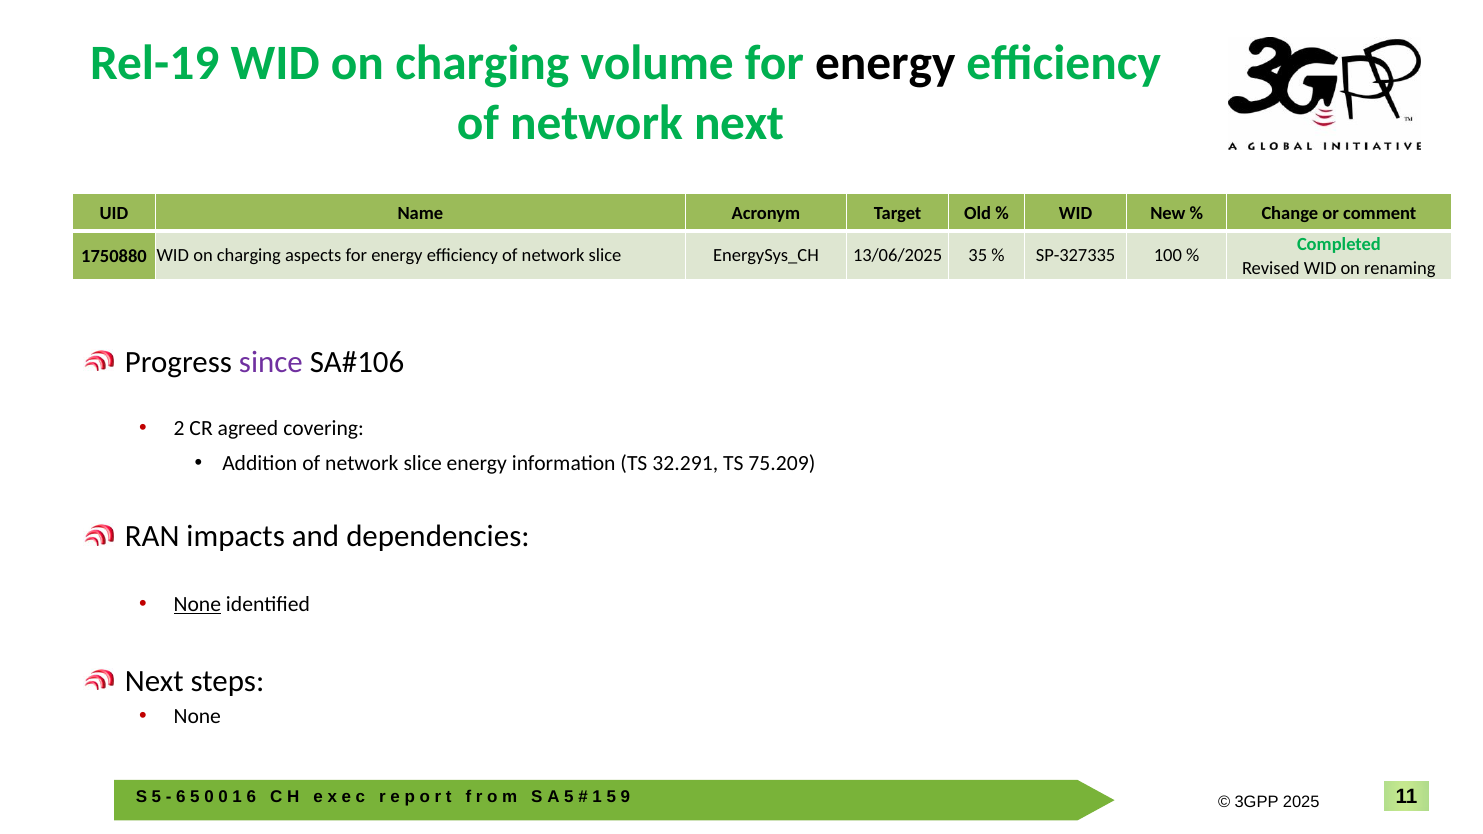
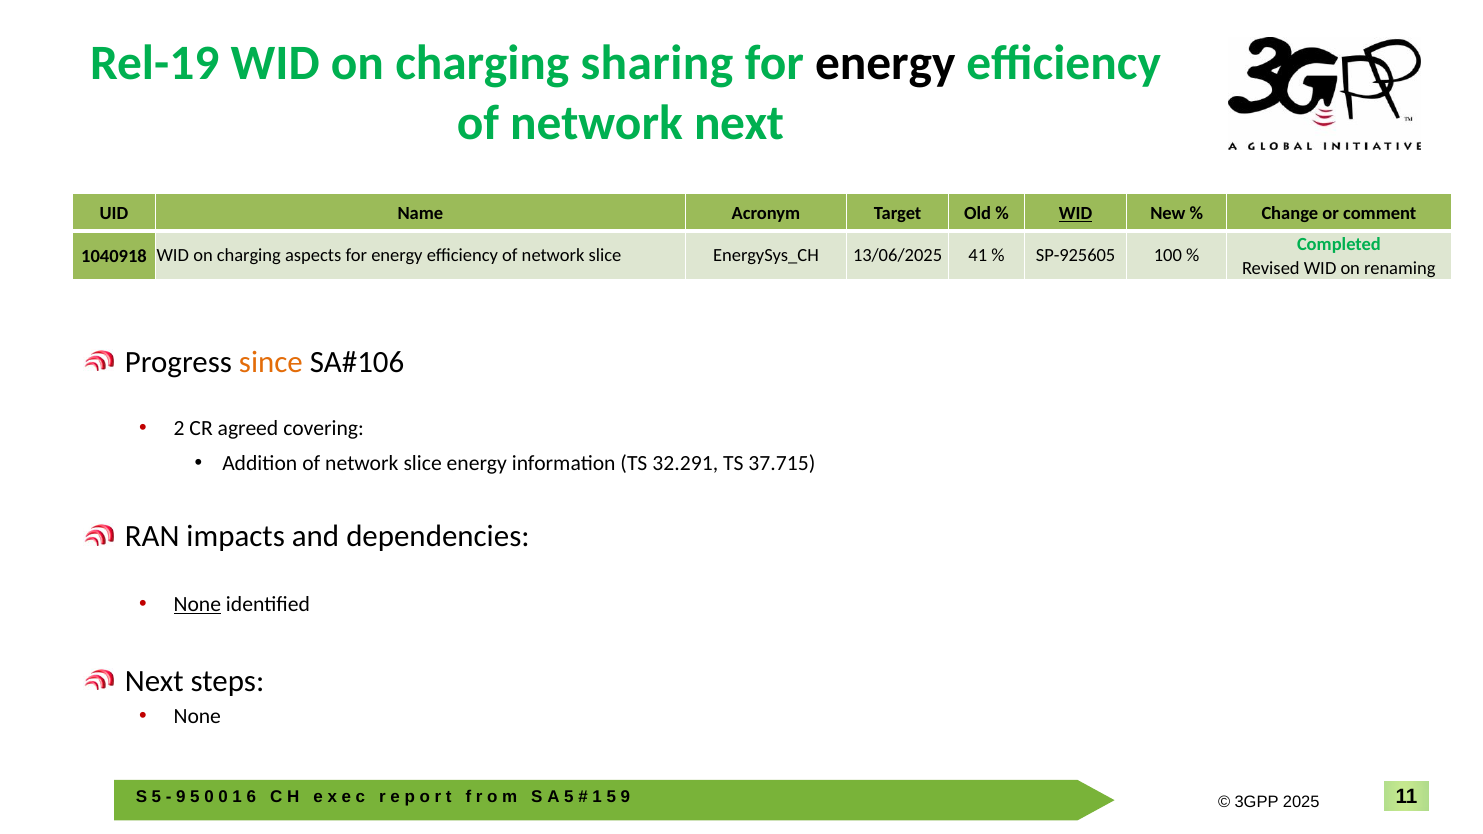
volume: volume -> sharing (657, 63)
WID underline: none -> present (1076, 213)
1750880: 1750880 -> 1040918 (114, 256)
35: 35 -> 41 (978, 256)
SP-327335: SP-327335 -> SP-925605 (1076, 256)
since colour: purple -> orange (271, 362)
75.209: 75.209 -> 37.715 (782, 464)
6: 6 -> 9 (181, 797)
